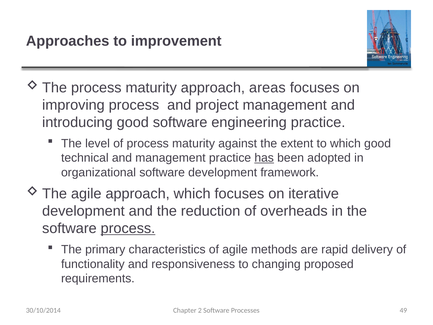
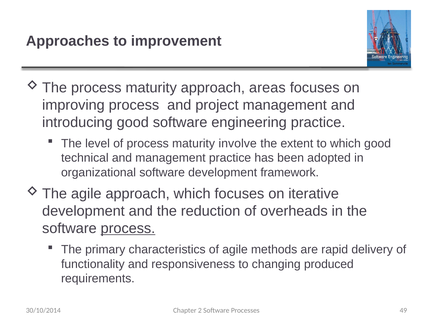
against: against -> involve (238, 143)
has underline: present -> none (264, 158)
proposed: proposed -> produced (329, 264)
